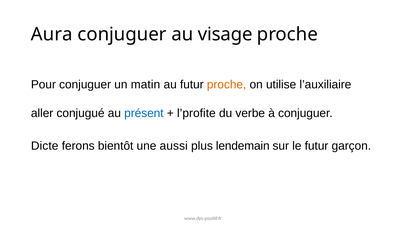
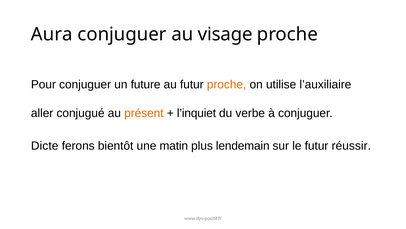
matin: matin -> future (146, 84)
présent colour: blue -> orange (144, 113)
l’profite: l’profite -> l’inquiet (196, 113)
aussi: aussi -> matin (174, 145)
garçon: garçon -> réussir (351, 145)
